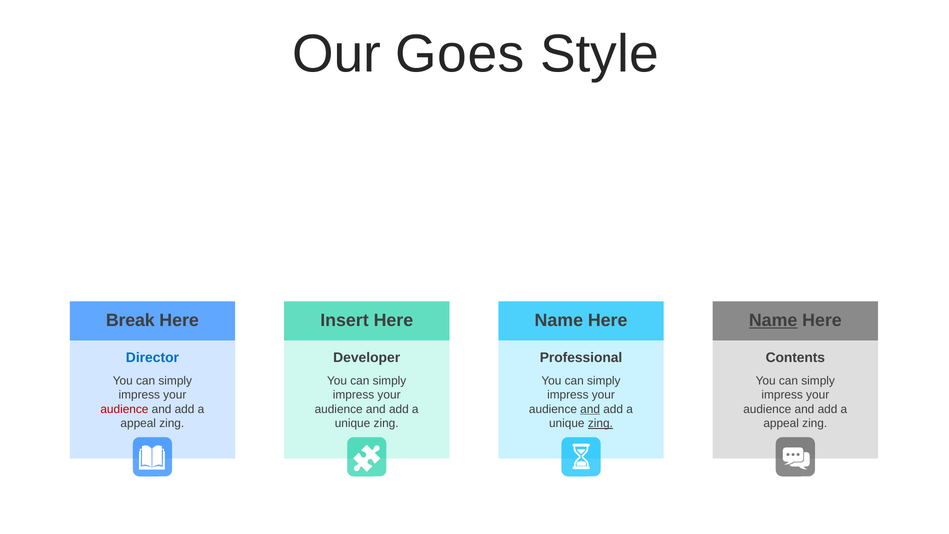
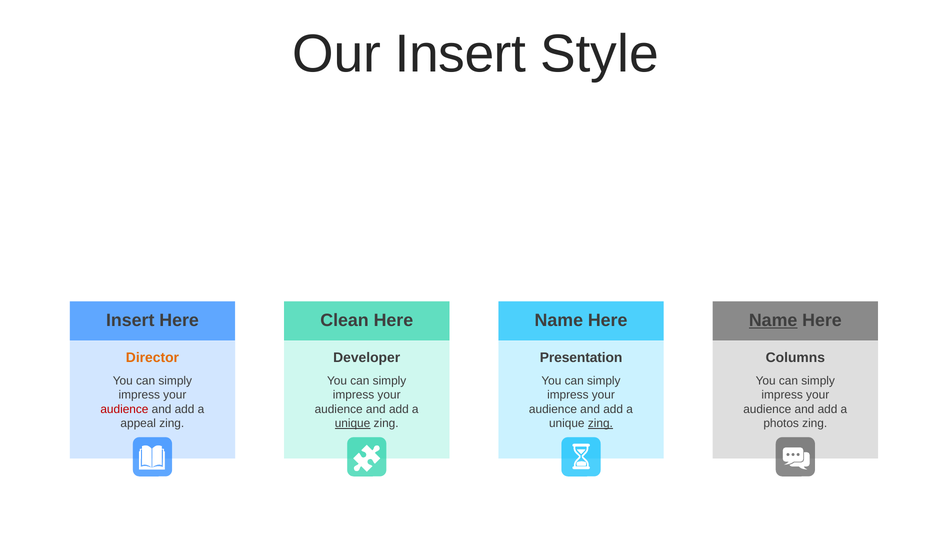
Our Goes: Goes -> Insert (460, 54)
Break: Break -> Insert (130, 320)
Insert: Insert -> Clean (344, 320)
Director colour: blue -> orange (152, 358)
Professional: Professional -> Presentation (581, 358)
Contents: Contents -> Columns (795, 358)
and underline: present -> none (590, 409)
unique underline: none -> present (353, 423)
appeal: appeal -> photos (781, 423)
